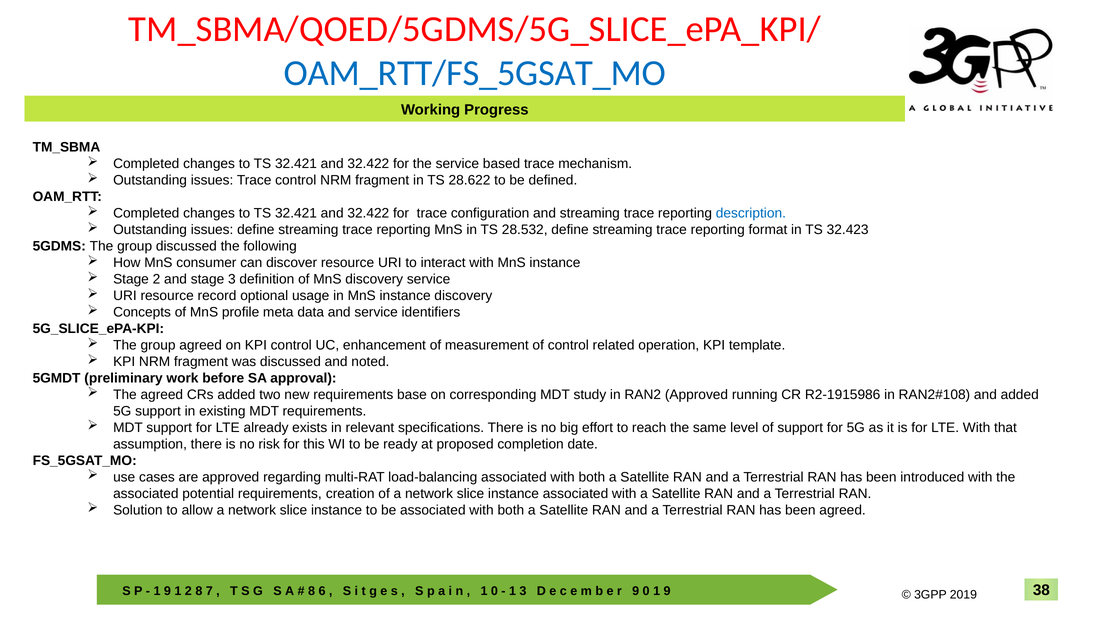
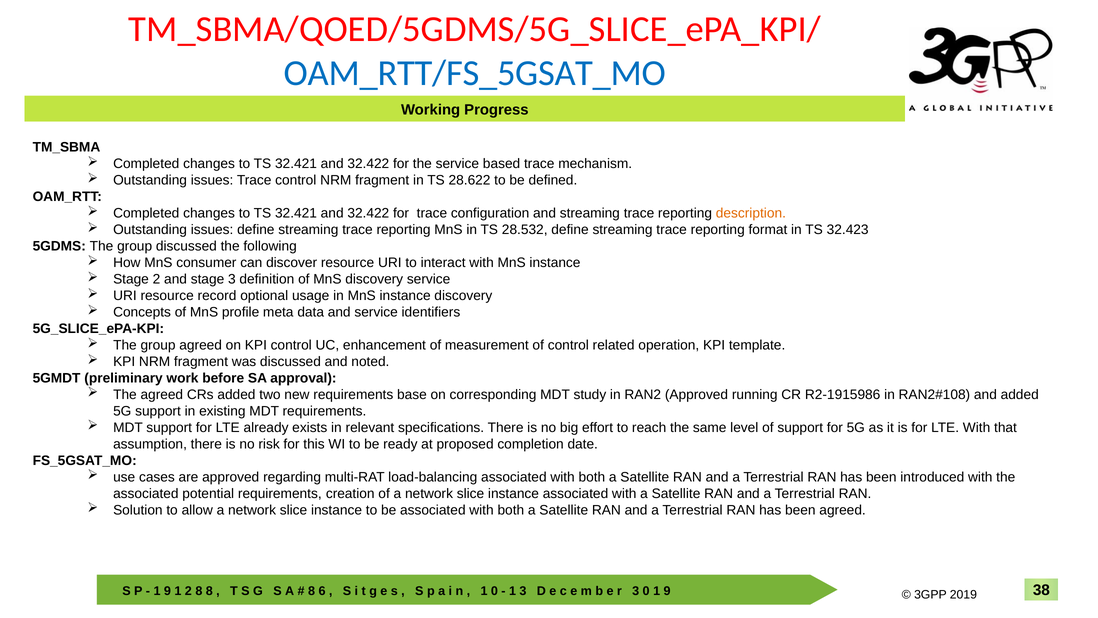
description colour: blue -> orange (751, 213)
7: 7 -> 8 (209, 591)
9: 9 -> 3 (636, 591)
